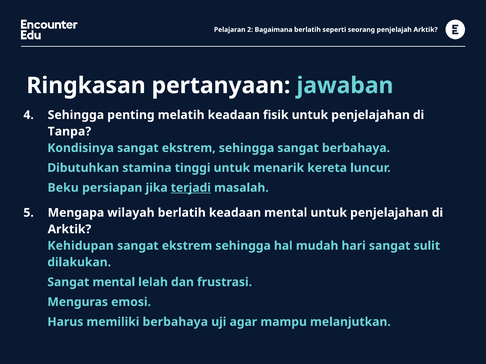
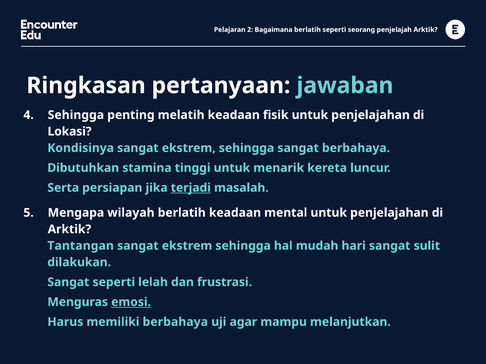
Tanpa: Tanpa -> Lokasi (70, 132)
Beku: Beku -> Serta (63, 188)
Kehidupan: Kehidupan -> Tantangan (81, 246)
Sangat mental: mental -> seperti (114, 283)
emosi underline: none -> present (131, 302)
